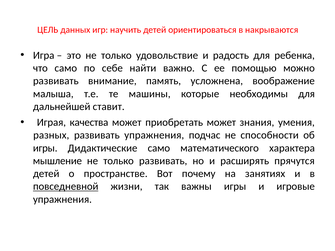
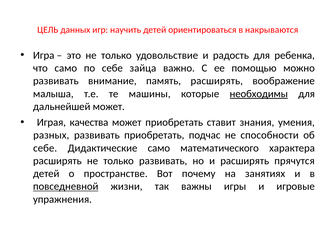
найти: найти -> зайца (143, 68)
память усложнена: усложнена -> расширять (217, 81)
необходимы underline: none -> present (259, 94)
дальнейшей ставит: ставит -> может (109, 107)
приобретать может: может -> ставит (221, 122)
развивать упражнения: упражнения -> приобретать (154, 135)
игры: игры -> себе (45, 148)
мышление: мышление -> расширять (57, 161)
